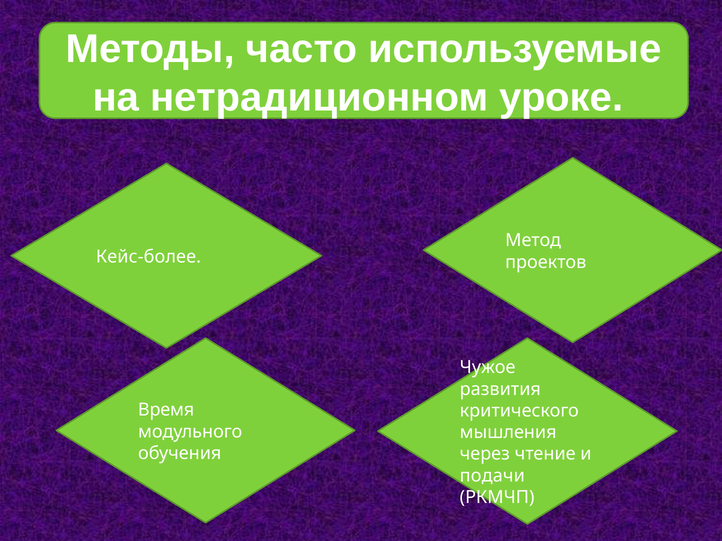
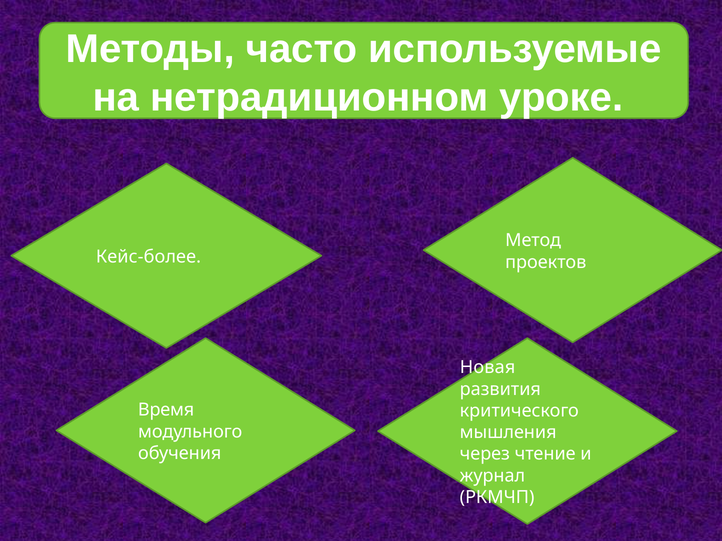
Чужое: Чужое -> Новая (488, 368)
подачи: подачи -> журнал (492, 476)
